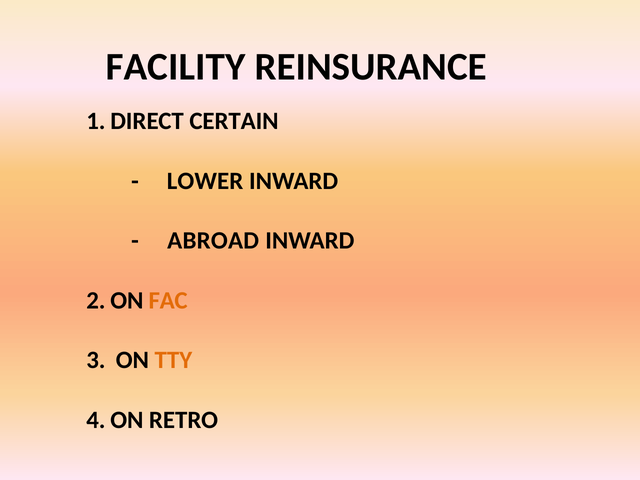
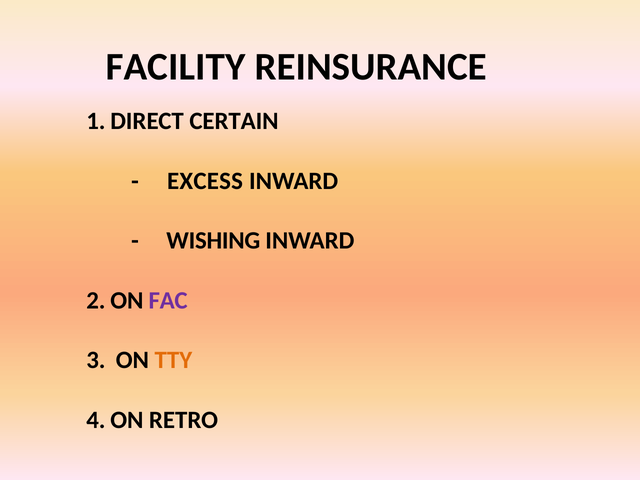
LOWER: LOWER -> EXCESS (205, 181)
ABROAD: ABROAD -> WISHING (213, 241)
FAC colour: orange -> purple (168, 300)
